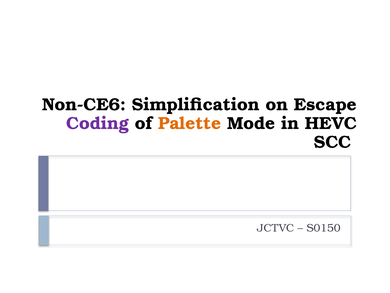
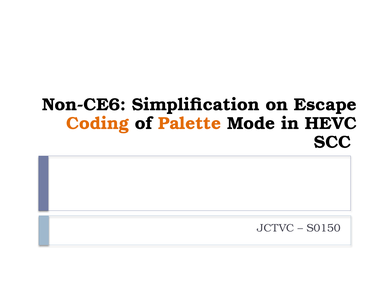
Coding colour: purple -> orange (98, 123)
